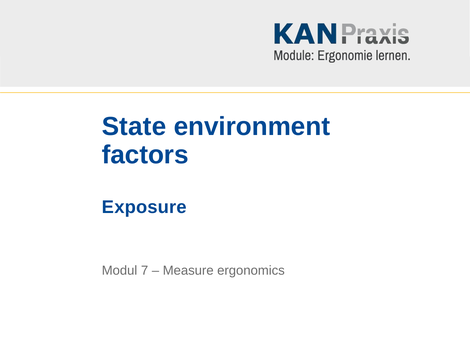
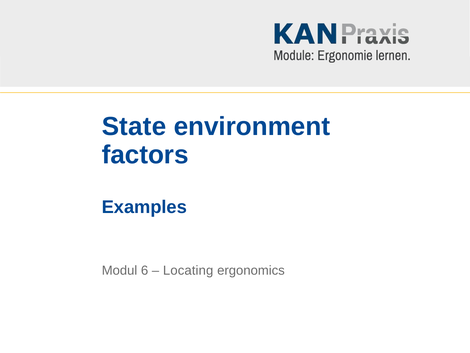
Exposure: Exposure -> Examples (144, 207)
7: 7 -> 6 (145, 270)
Measure: Measure -> Locating (188, 270)
